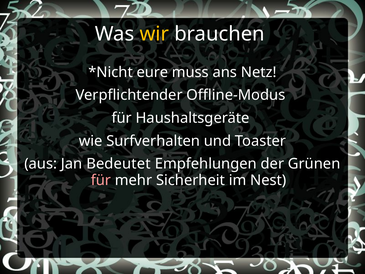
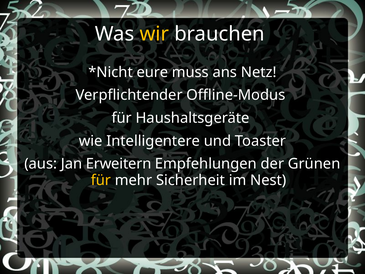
Surfverhalten: Surfverhalten -> Intelligentere (153, 141)
Bedeutet: Bedeutet -> Erweitern (119, 164)
für colour: pink -> yellow (101, 180)
